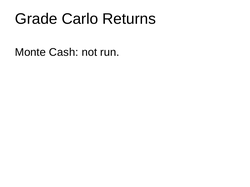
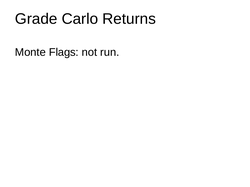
Cash: Cash -> Flags (64, 52)
